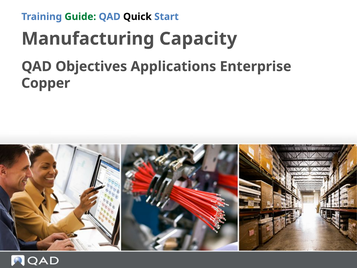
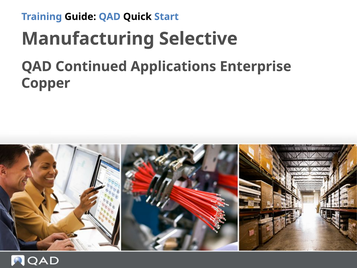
Guide colour: green -> black (80, 17)
Capacity: Capacity -> Selective (198, 39)
Objectives: Objectives -> Continued (91, 66)
